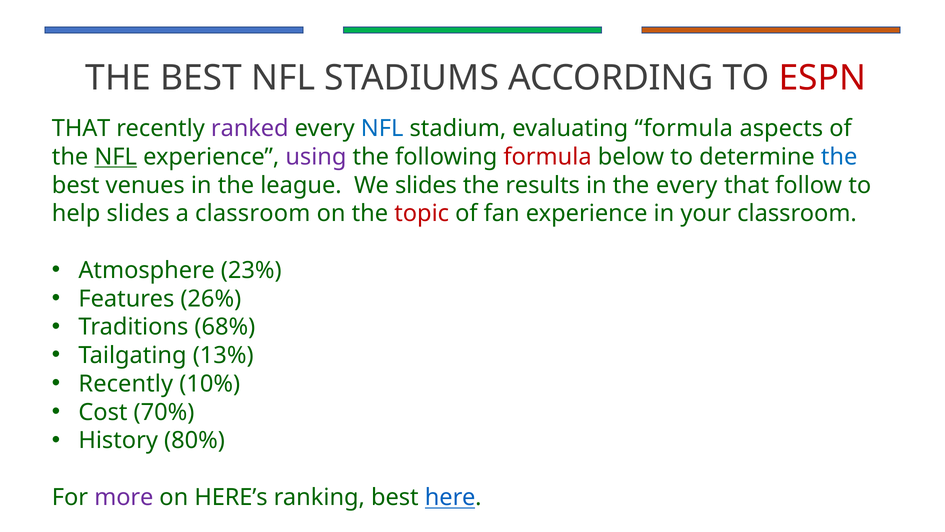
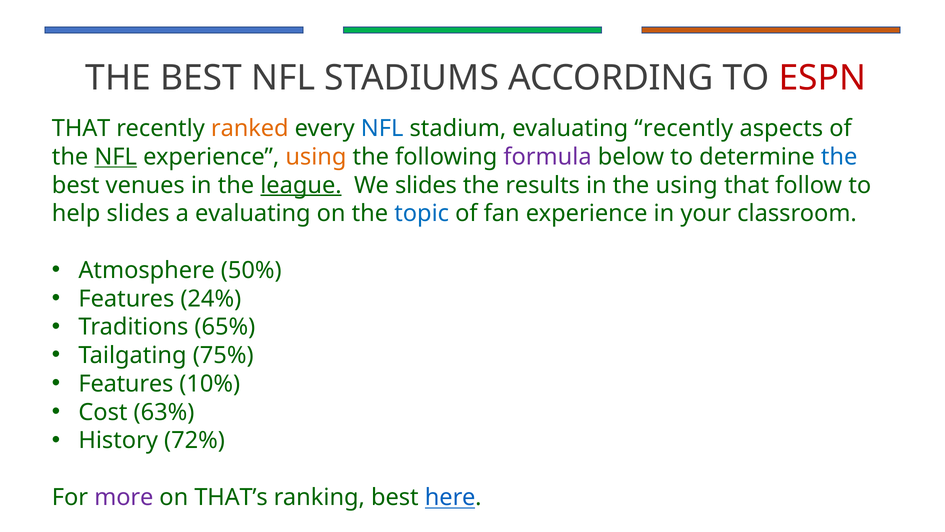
ranked colour: purple -> orange (250, 128)
evaluating formula: formula -> recently (684, 128)
using colour: purple -> orange (316, 157)
formula colour: red -> purple (548, 157)
league underline: none -> present (301, 185)
the every: every -> using (687, 185)
a classroom: classroom -> evaluating (253, 213)
topic colour: red -> blue (422, 213)
23%: 23% -> 50% (251, 270)
26%: 26% -> 24% (211, 298)
68%: 68% -> 65% (225, 327)
13%: 13% -> 75% (223, 355)
Recently: Recently -> Features (126, 384)
70%: 70% -> 63% (164, 412)
80%: 80% -> 72% (195, 440)
HERE’s: HERE’s -> THAT’s (231, 497)
